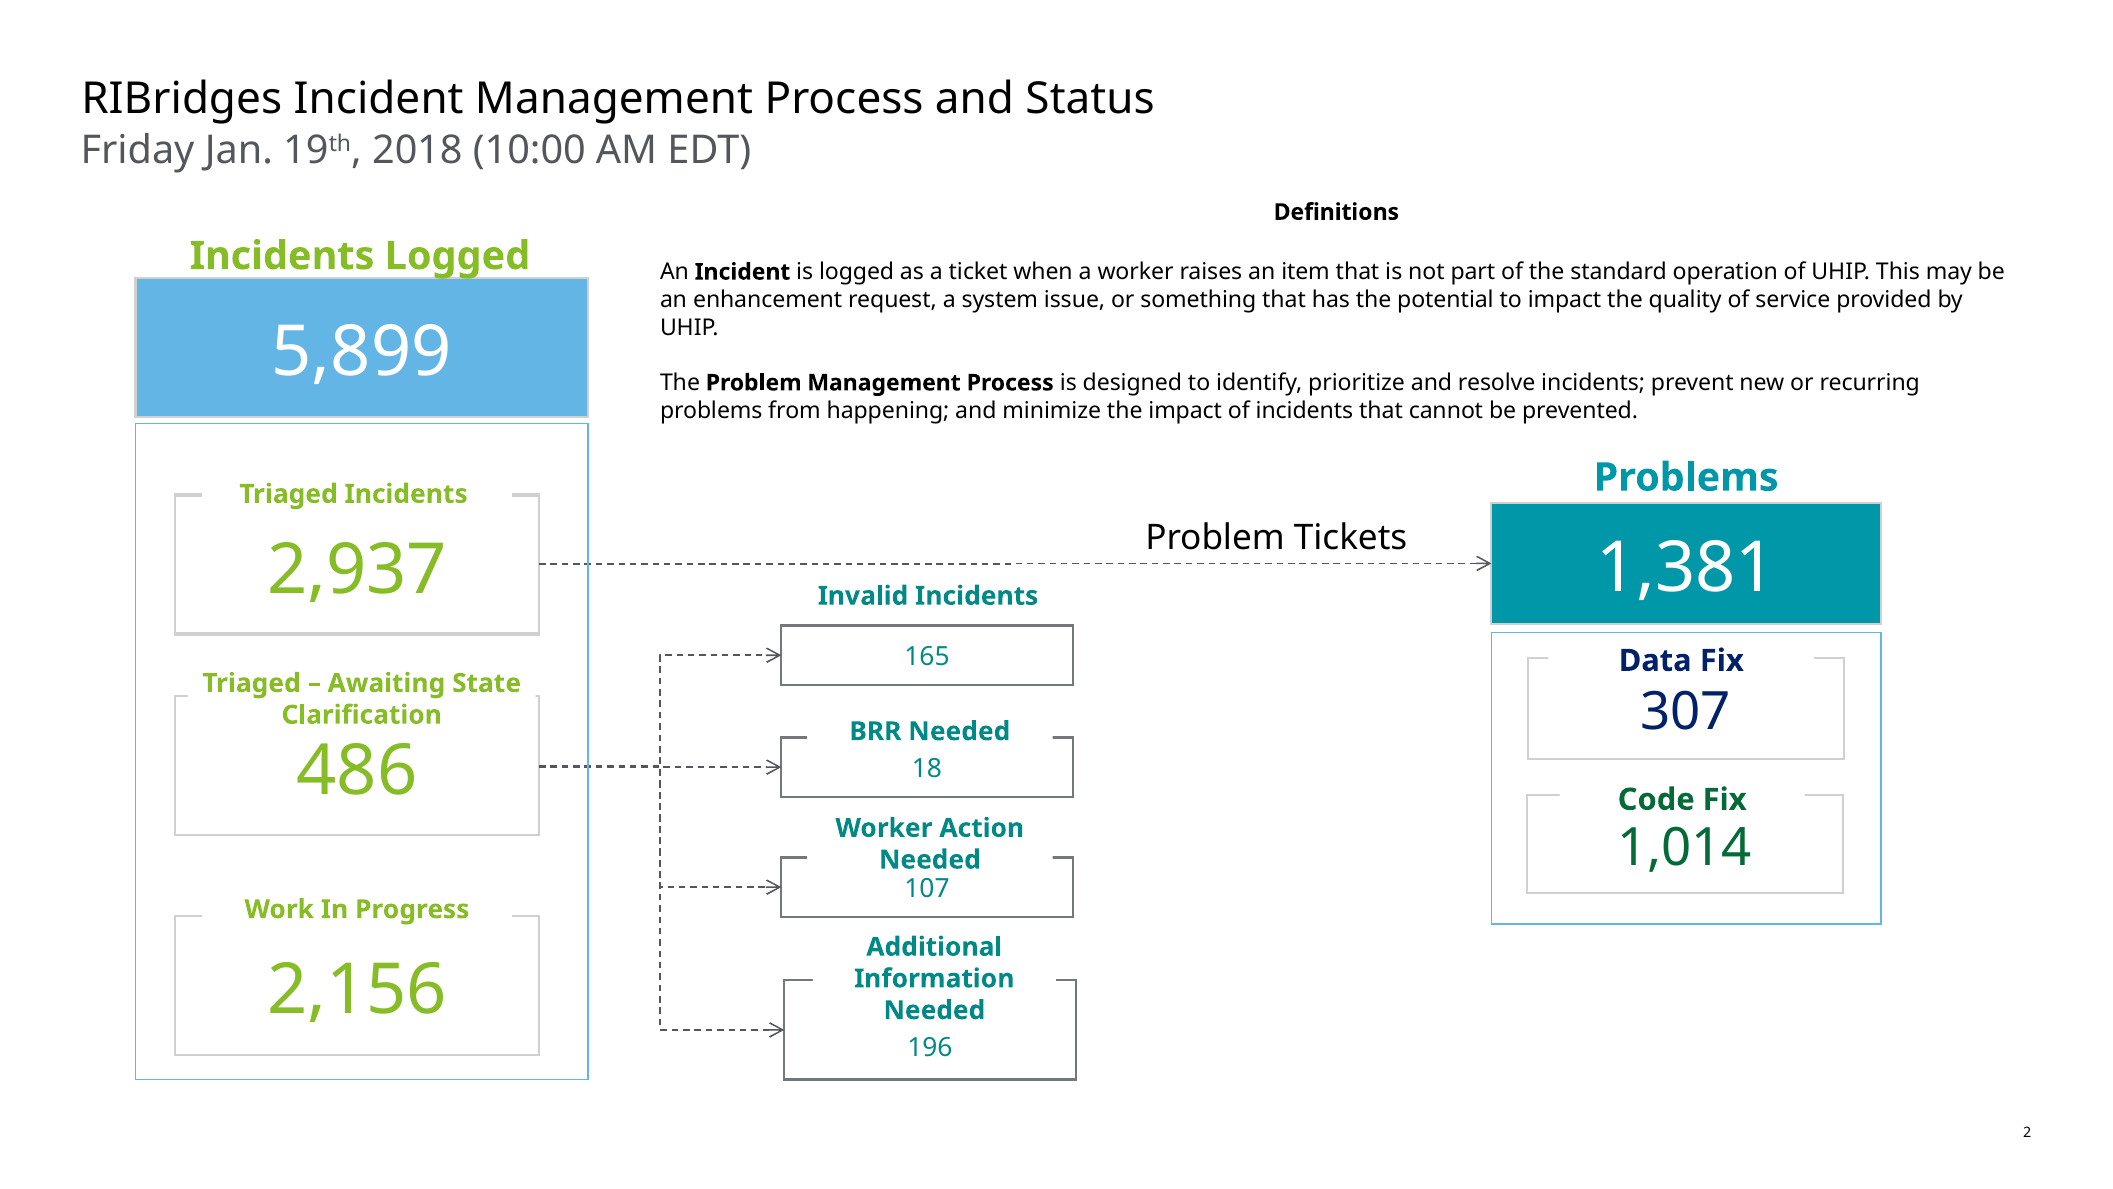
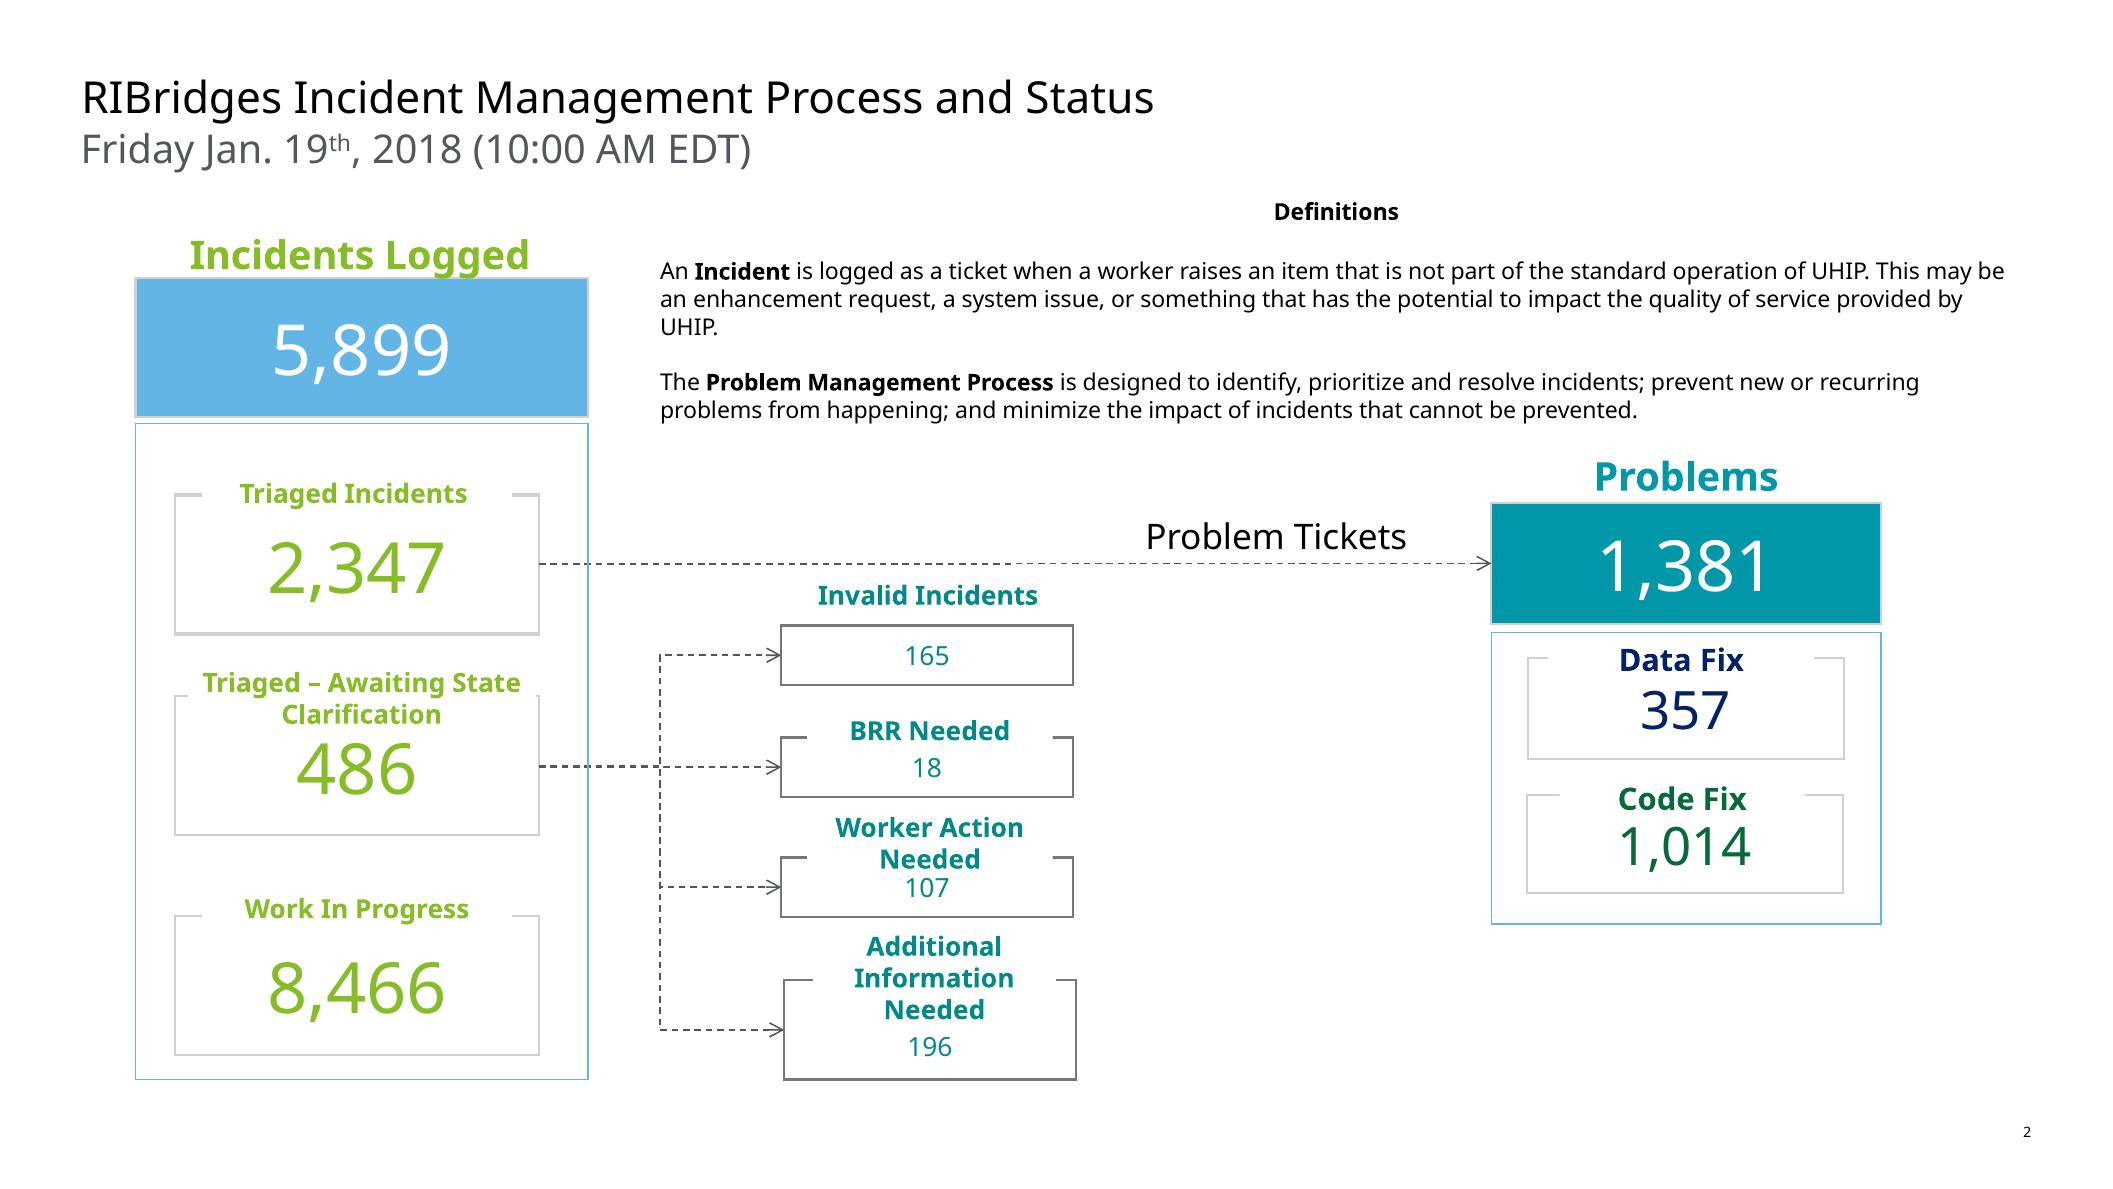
2,937: 2,937 -> 2,347 (357, 570)
307: 307 -> 357 (1686, 712)
2,156: 2,156 -> 8,466 (357, 990)
